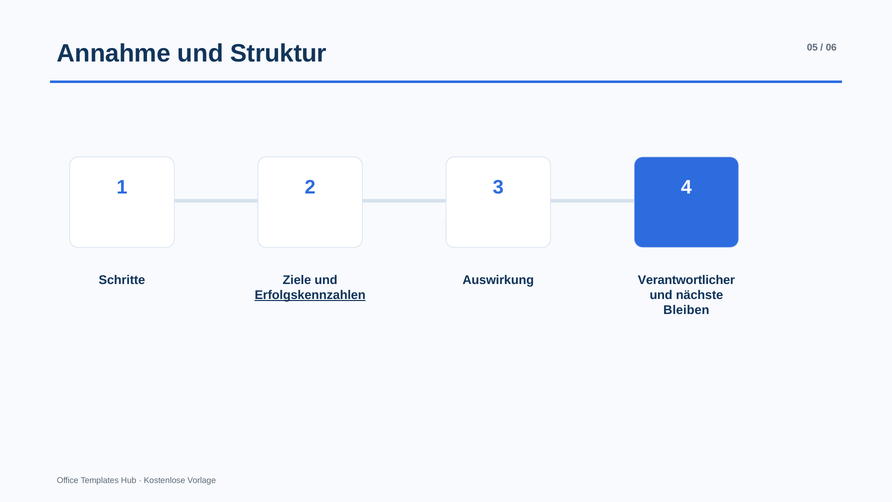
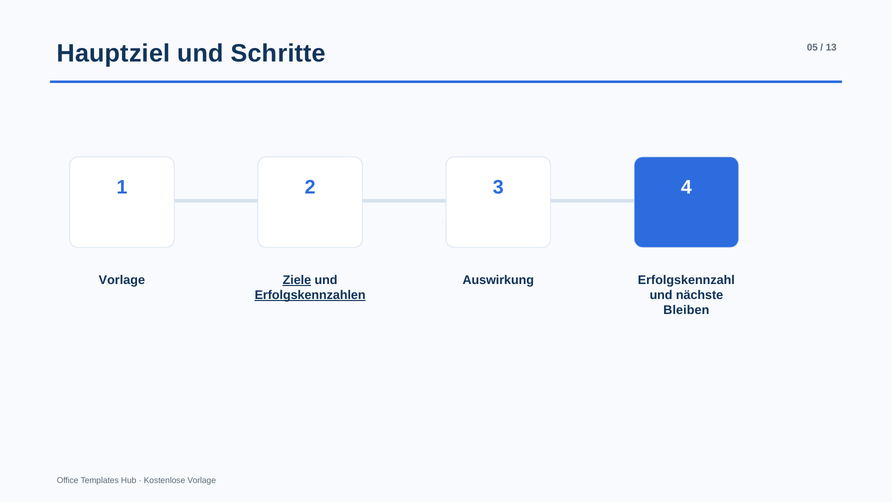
Annahme: Annahme -> Hauptziel (114, 54)
Struktur: Struktur -> Schritte (278, 54)
06: 06 -> 13 (831, 47)
Schritte: Schritte -> Vorlage (122, 280)
Ziele underline: none -> present (297, 280)
Verantwortlicher: Verantwortlicher -> Erfolgskennzahl (686, 280)
